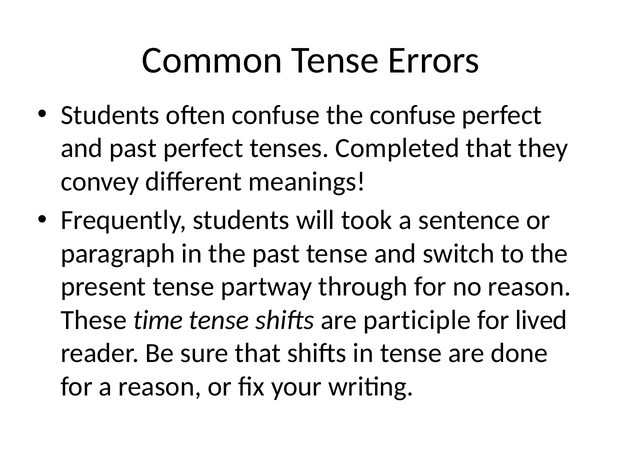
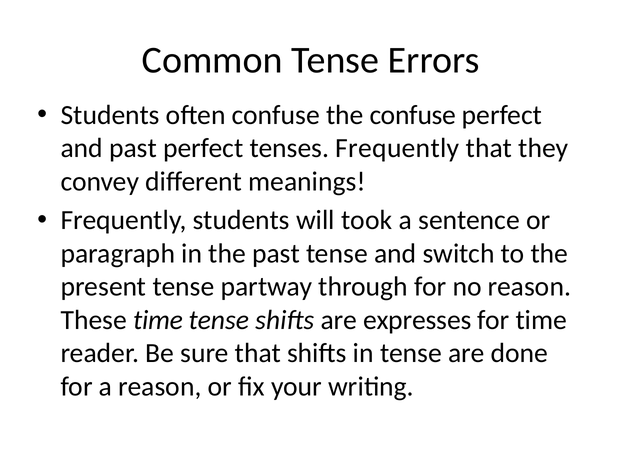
tenses Completed: Completed -> Frequently (397, 148)
participle: participle -> expresses (417, 320)
for lived: lived -> time (541, 320)
